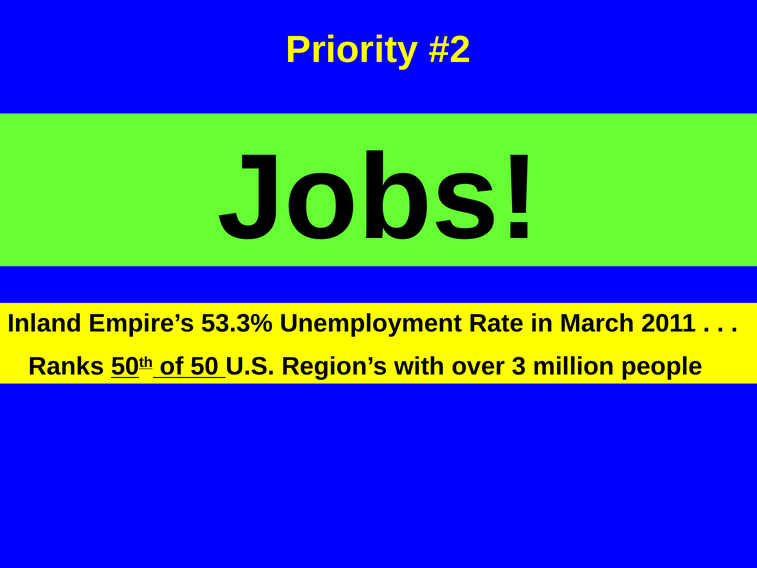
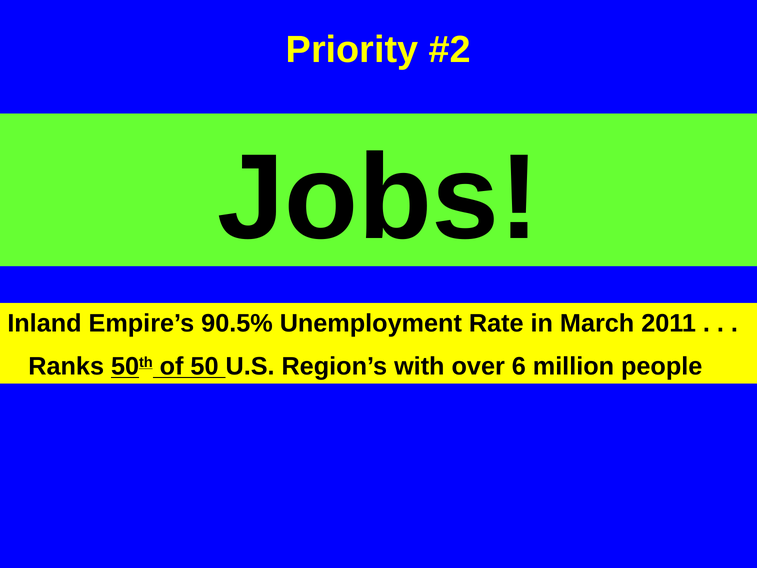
53.3%: 53.3% -> 90.5% (237, 323)
3: 3 -> 6 (519, 366)
